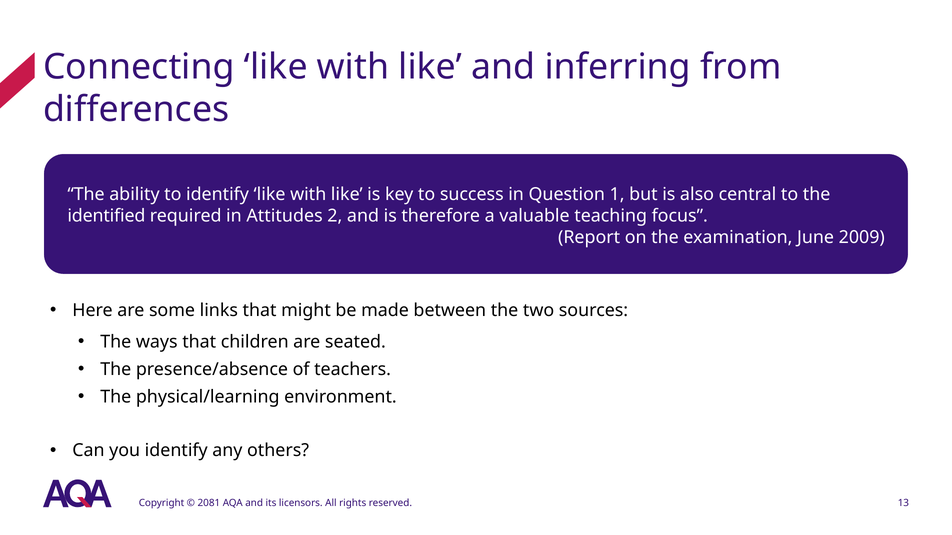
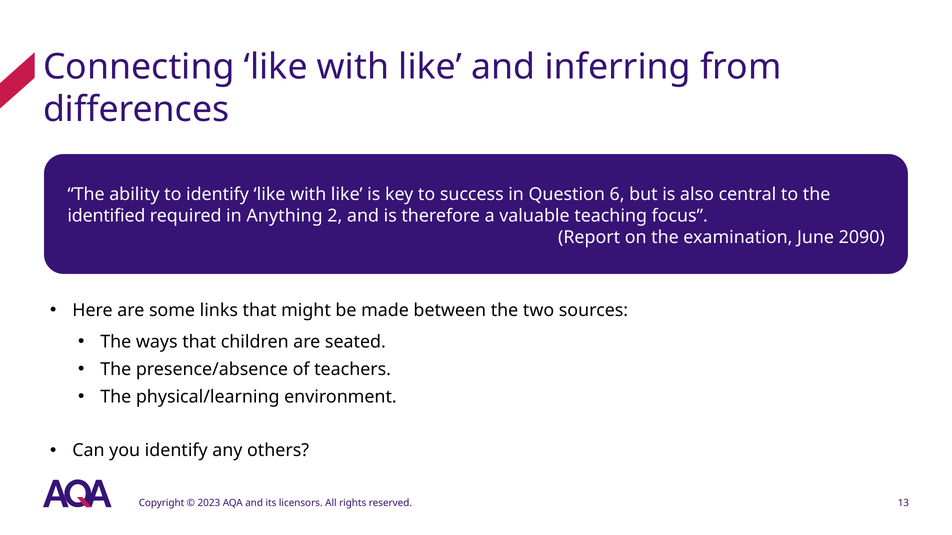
1: 1 -> 6 (617, 195)
Attitudes: Attitudes -> Anything (285, 216)
2009: 2009 -> 2090 (862, 238)
2081: 2081 -> 2023 (209, 503)
